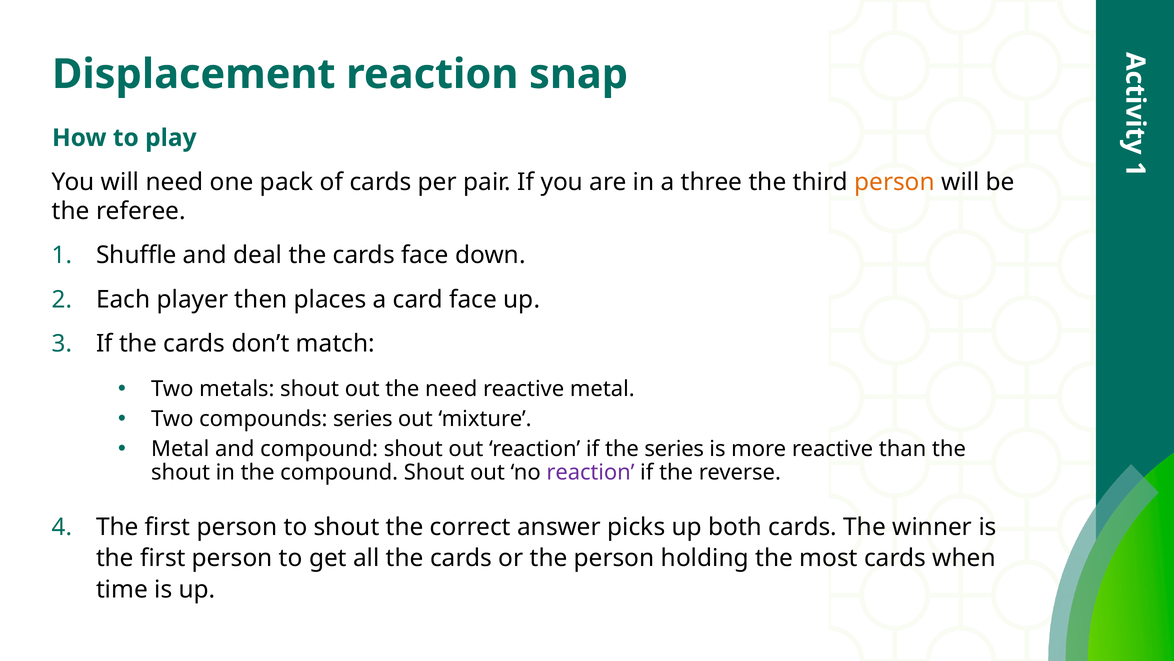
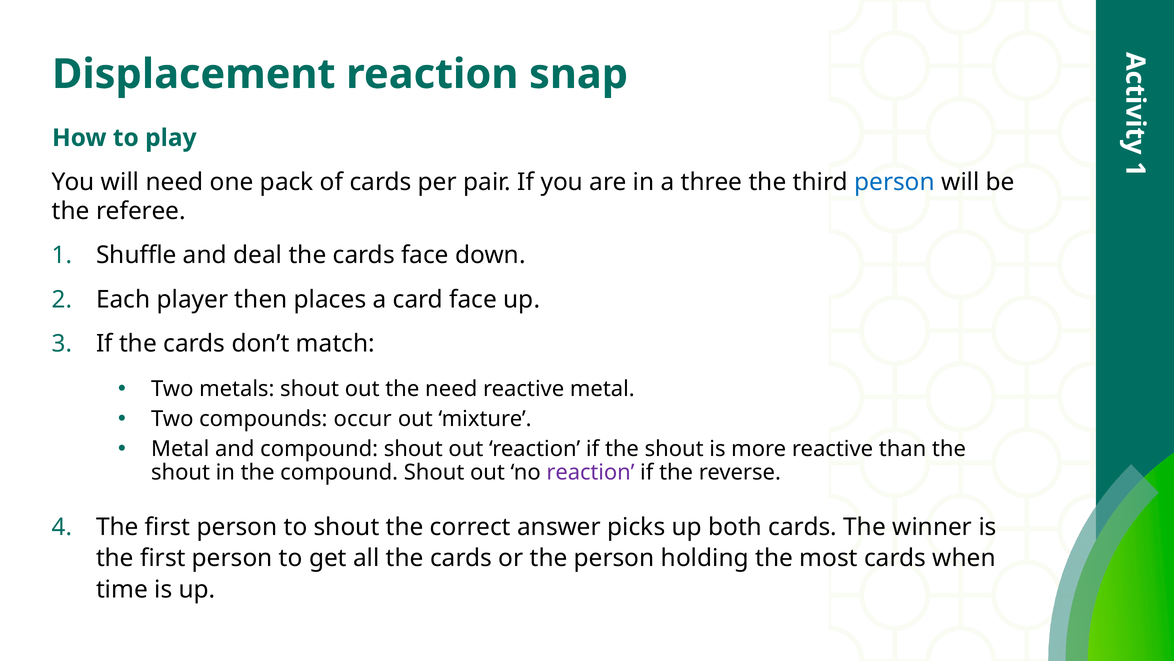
person colour: orange -> blue (895, 182)
compounds series: series -> occur (363, 419)
if the series: series -> shout (674, 448)
